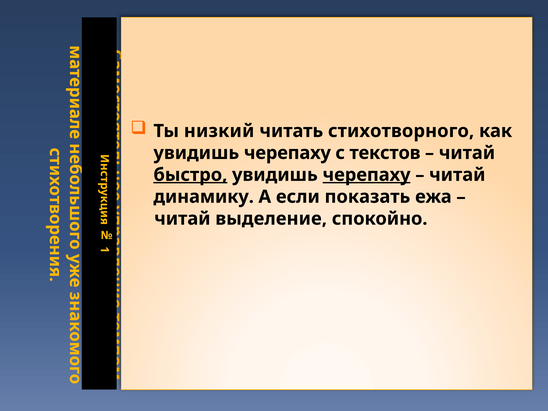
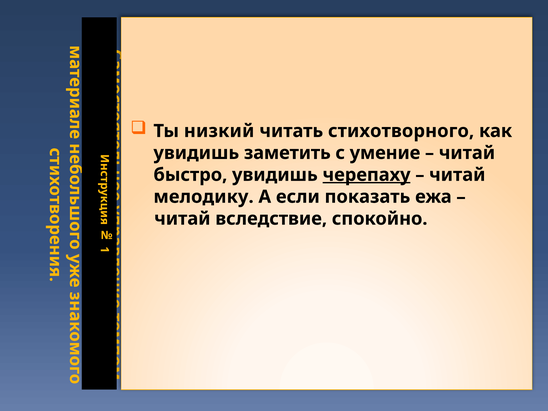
черепаху: черепаху -> заметить (287, 153)
текстов: текстов -> умение (385, 153)
быстро underline: present -> none (190, 175)
динамику: динамику -> мелодику (204, 197)
выделение: выделение -> вследствие (271, 219)
